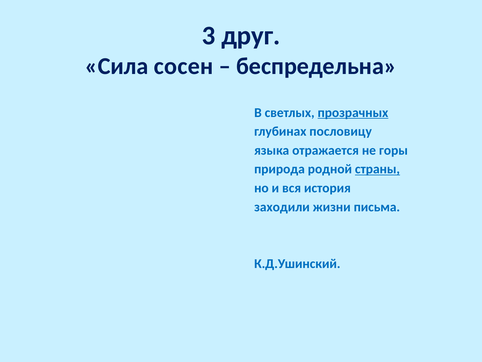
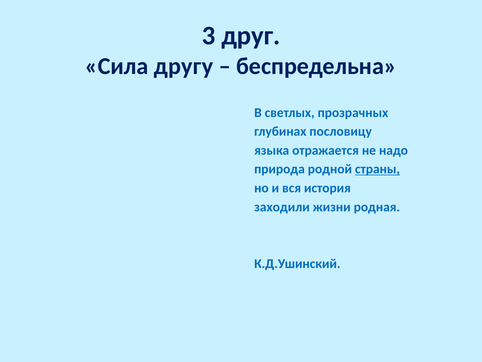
сосен: сосен -> другу (184, 66)
прозрачных underline: present -> none (353, 112)
горы: горы -> надо (393, 150)
письма: письма -> родная (377, 207)
